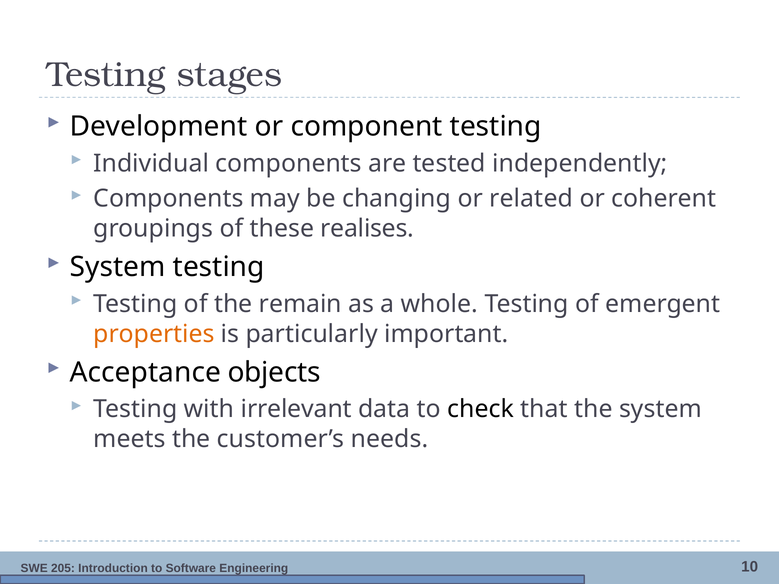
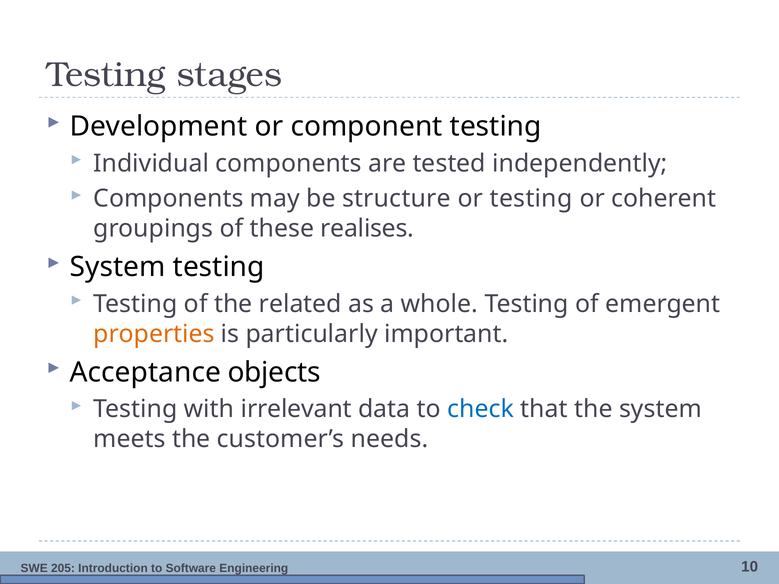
changing: changing -> structure (397, 199)
or related: related -> testing (531, 199)
remain: remain -> related (300, 304)
check colour: black -> blue (481, 409)
